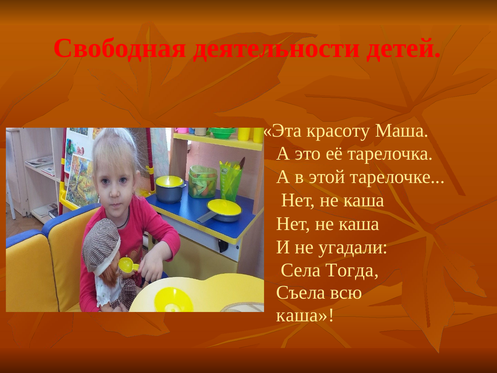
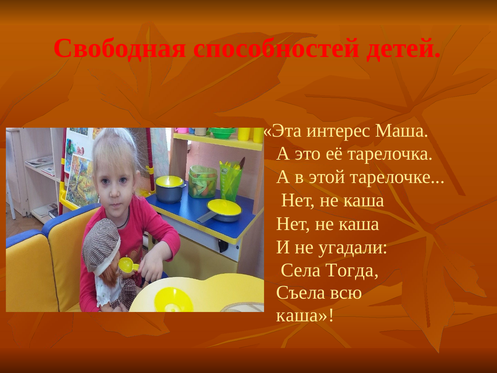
деятельности: деятельности -> способностей (276, 48)
красоту: красоту -> интерес (338, 130)
